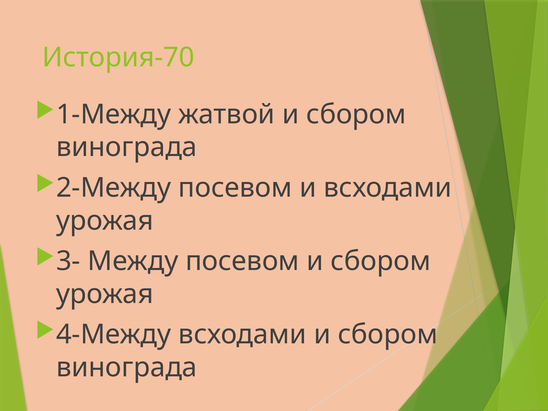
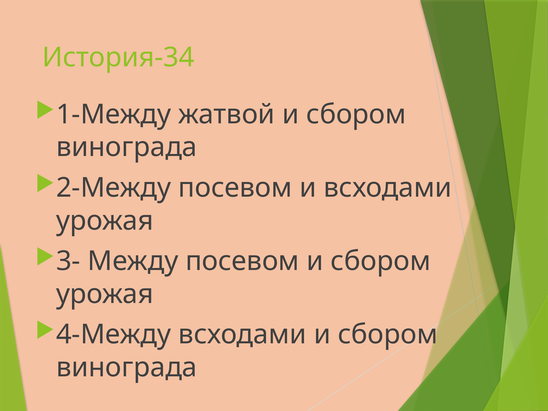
История-70: История-70 -> История-34 (118, 58)
